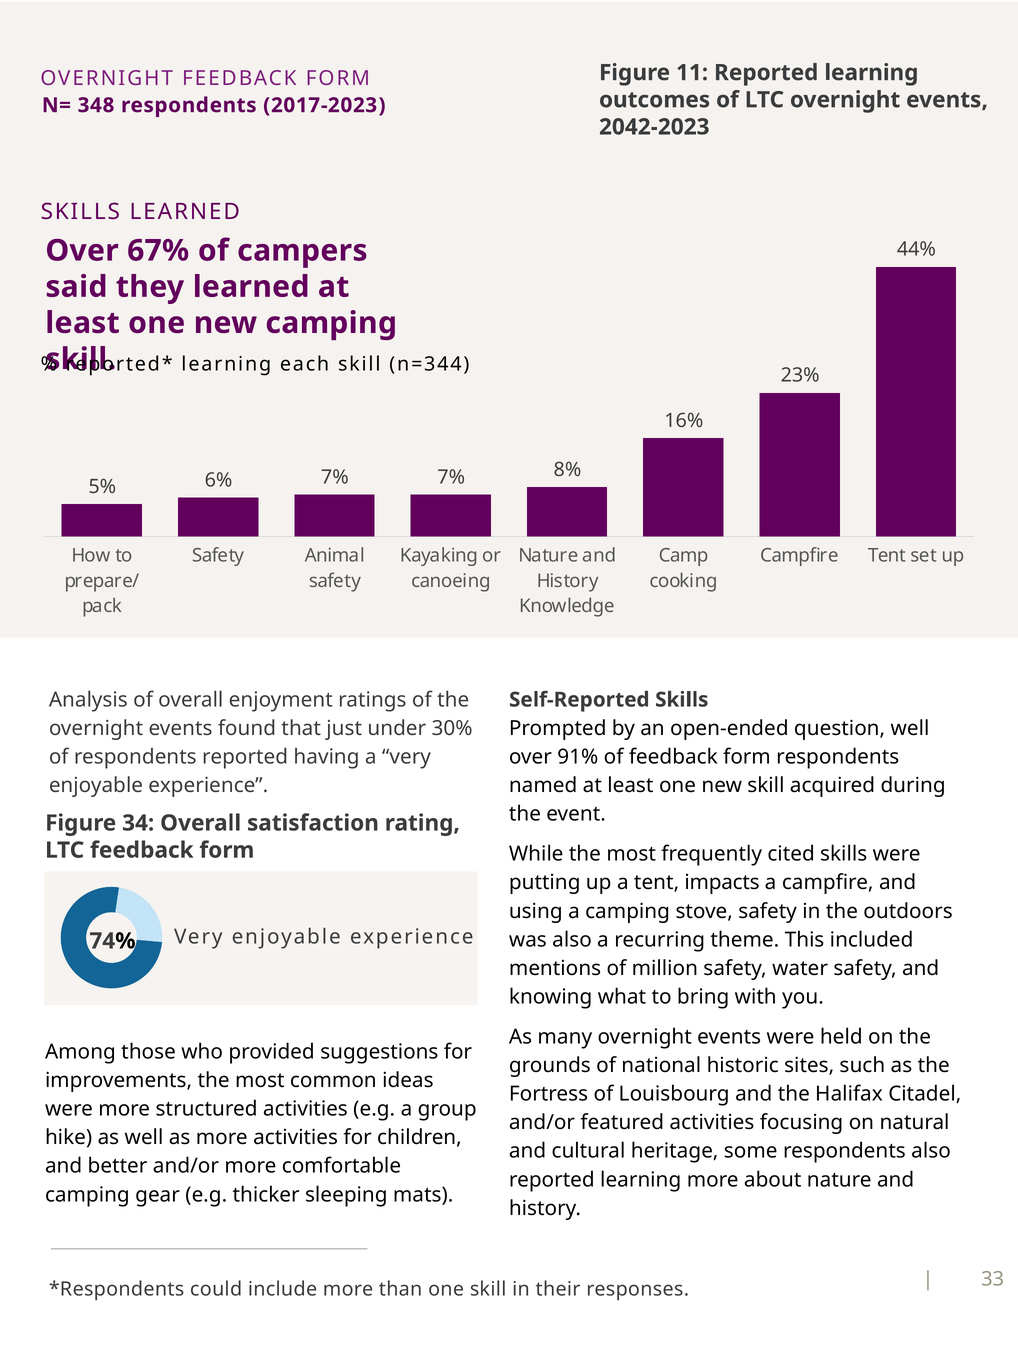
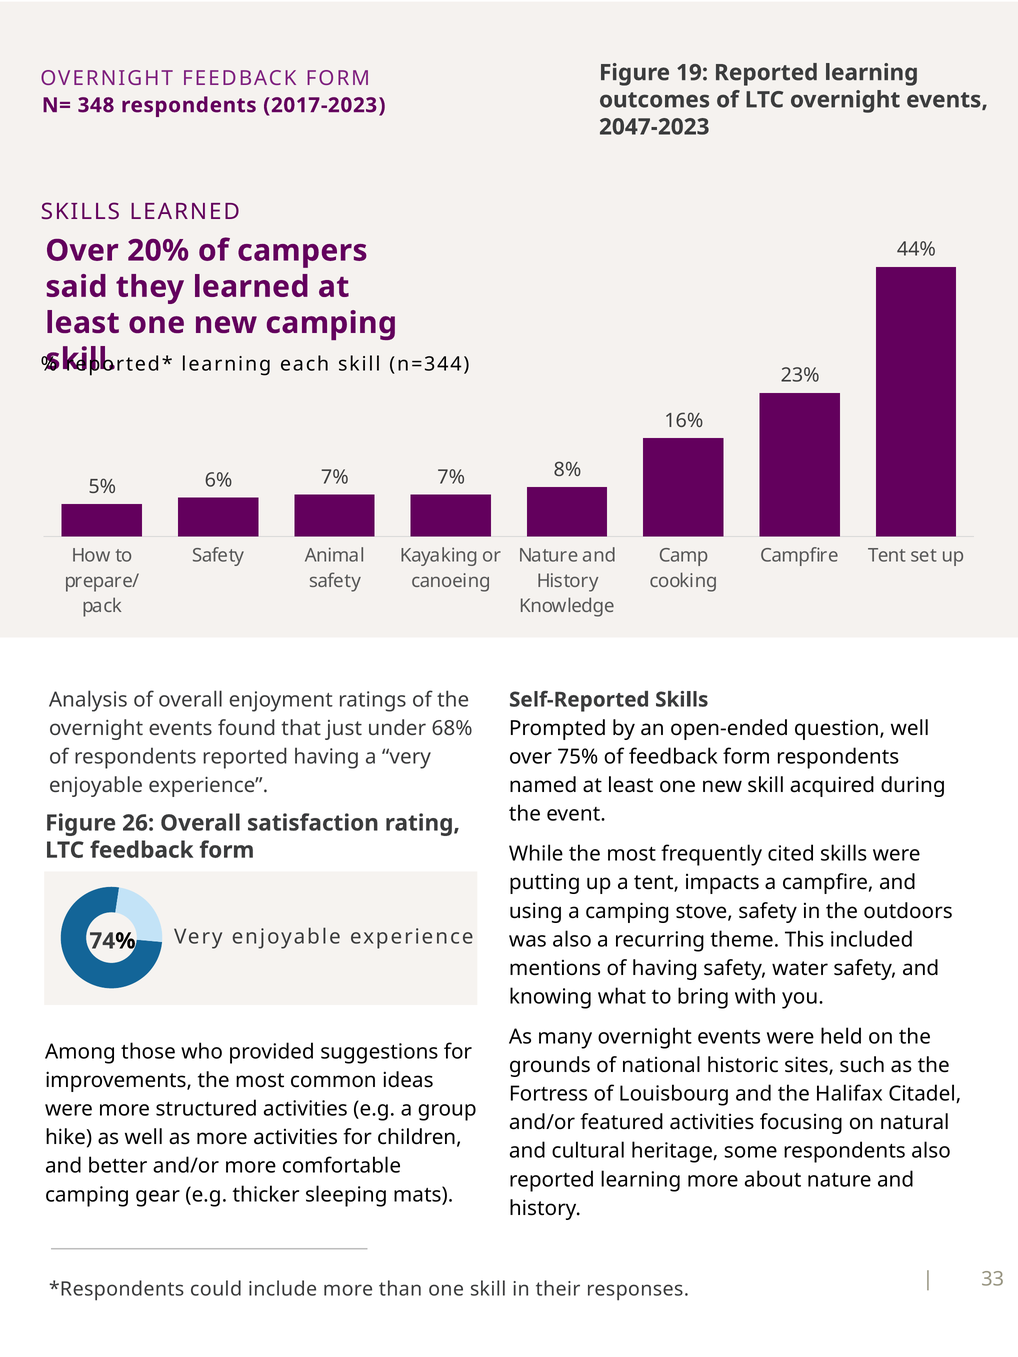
11: 11 -> 19 (692, 73)
2042-2023: 2042-2023 -> 2047-2023 (654, 127)
67%: 67% -> 20% (158, 251)
30%: 30% -> 68% (452, 728)
91%: 91% -> 75% (578, 757)
34: 34 -> 26 (138, 823)
of million: million -> having (665, 969)
